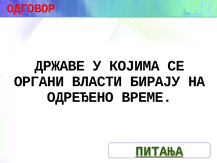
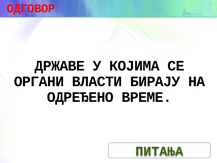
ПИТАЊА underline: present -> none (159, 151)
